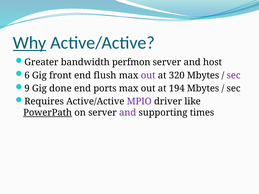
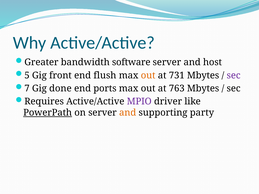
Why underline: present -> none (30, 43)
perfmon: perfmon -> software (131, 62)
6: 6 -> 5 (27, 75)
out colour: purple -> orange (148, 75)
320: 320 -> 731 (177, 75)
9: 9 -> 7 (27, 89)
194: 194 -> 763 (177, 89)
and colour: purple -> orange (128, 113)
times: times -> party (202, 113)
